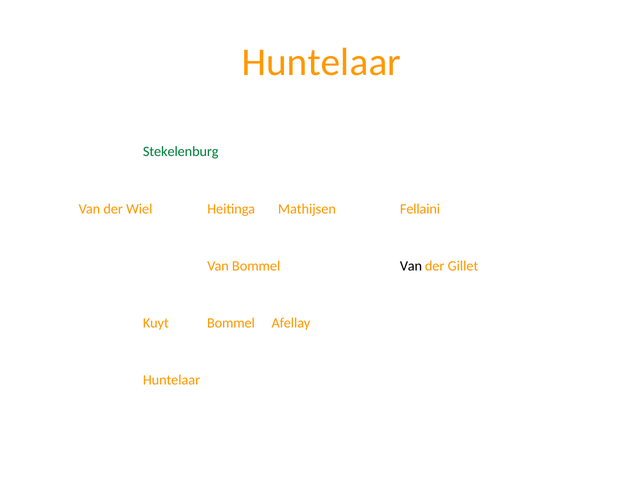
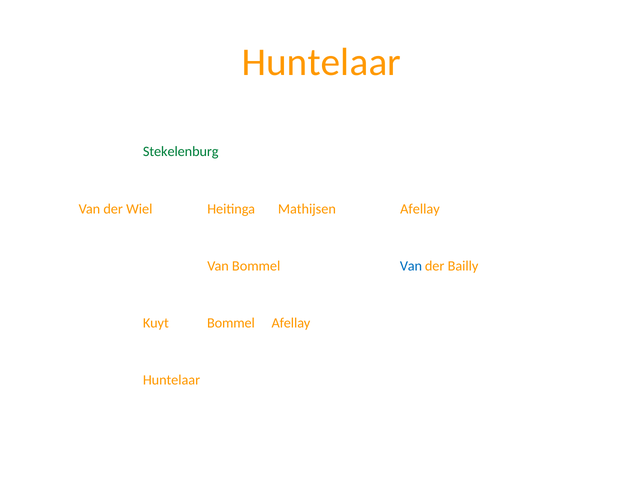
Mathijsen Fellaini: Fellaini -> Afellay (420, 209)
Van colour: black -> blue (411, 266)
Gillet: Gillet -> Bailly (463, 266)
